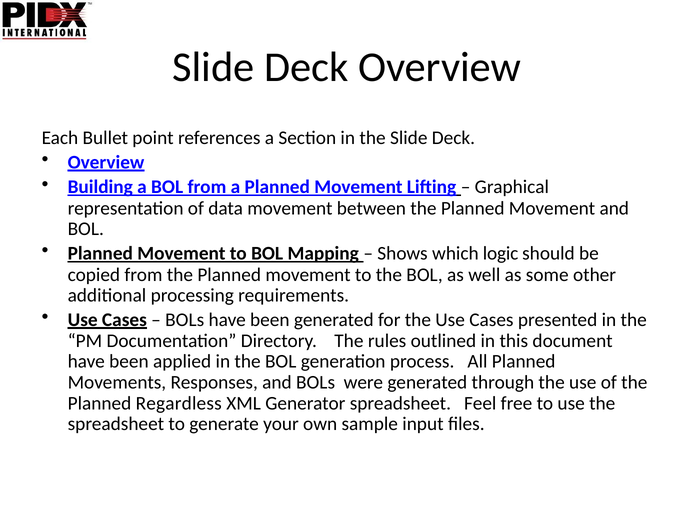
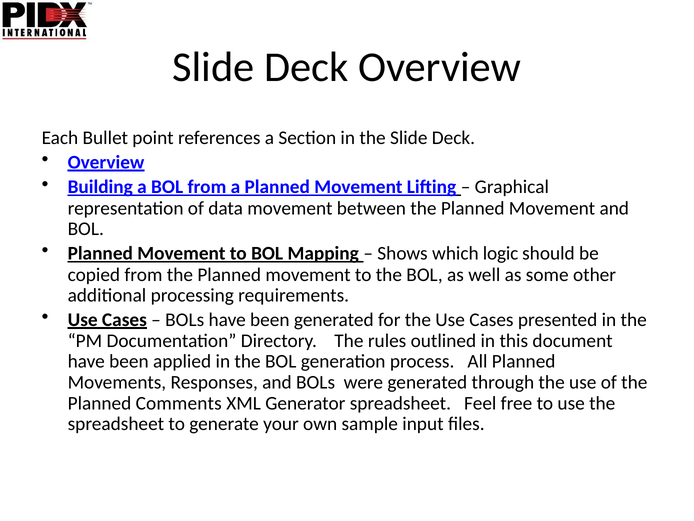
Regardless: Regardless -> Comments (179, 403)
